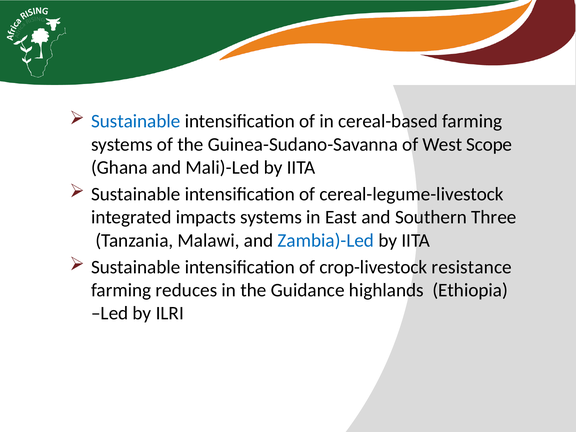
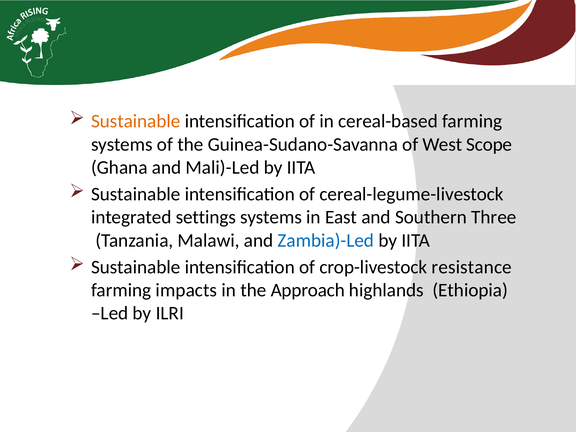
Sustainable colour: blue -> orange (136, 121)
impacts: impacts -> settings (206, 217)
reduces: reduces -> impacts (186, 290)
Guidance: Guidance -> Approach (308, 290)
